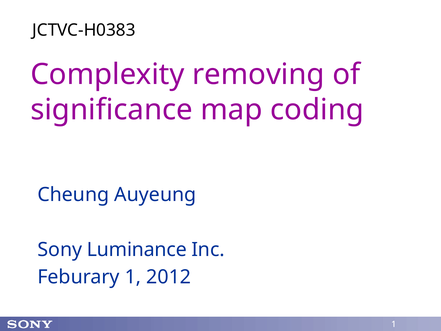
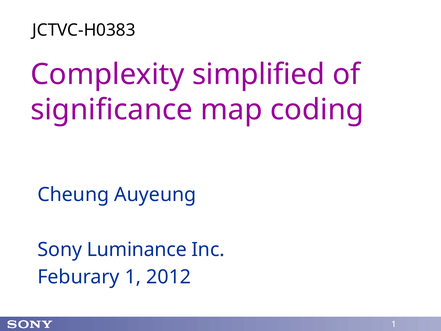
removing: removing -> simplified (259, 74)
